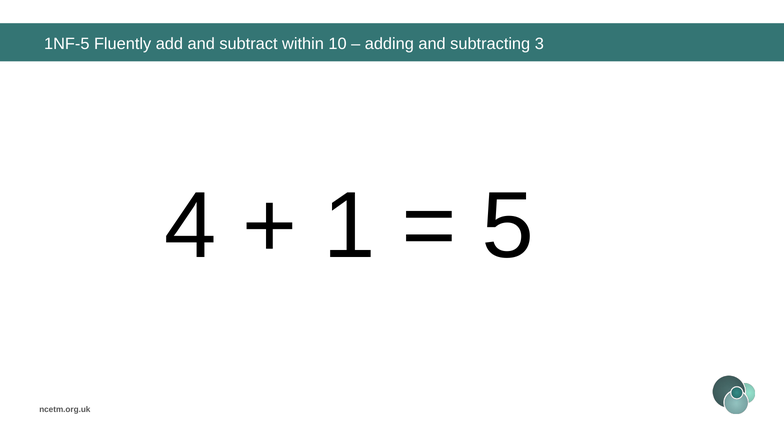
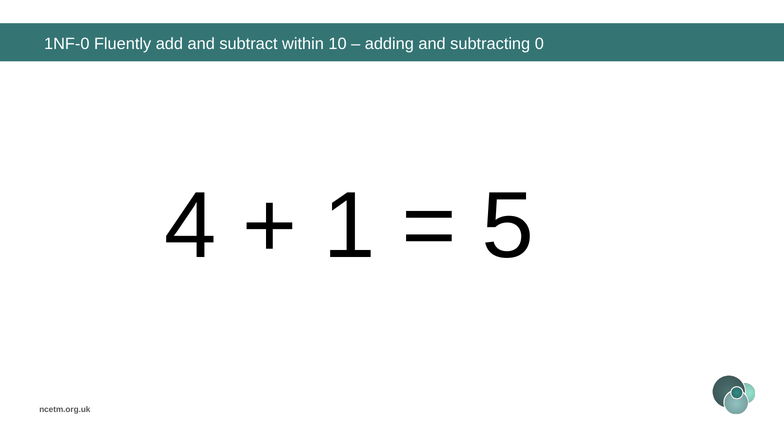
1NF-5: 1NF-5 -> 1NF-0 (67, 44)
3: 3 -> 0 (539, 44)
